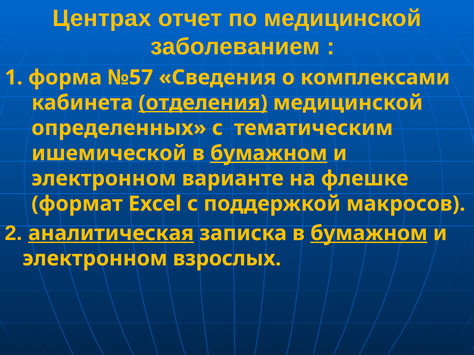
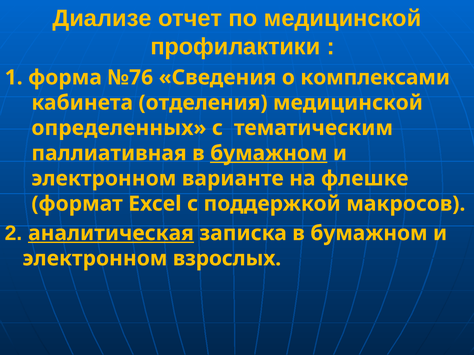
Центрах: Центрах -> Диализе (102, 18)
заболеванием: заболеванием -> профилактики (235, 47)
№57: №57 -> №76 (130, 78)
отделения underline: present -> none (203, 103)
ишемической: ишемической -> паллиативная (109, 153)
бумажном underline: present -> none (369, 234)
